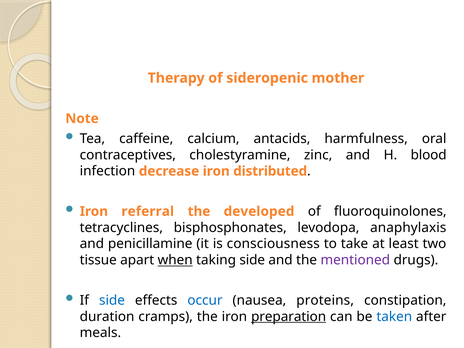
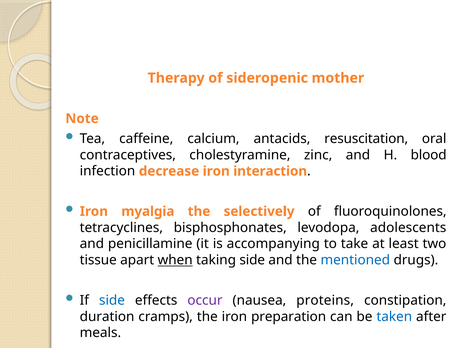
harmfulness: harmfulness -> resuscitation (366, 139)
distributed: distributed -> interaction (270, 171)
referral: referral -> myalgia (148, 211)
developed: developed -> selectively (259, 211)
anaphylaxis: anaphylaxis -> adolescents (408, 228)
consciousness: consciousness -> accompanying (273, 244)
mentioned colour: purple -> blue (355, 260)
occur colour: blue -> purple (205, 300)
preparation underline: present -> none (289, 317)
